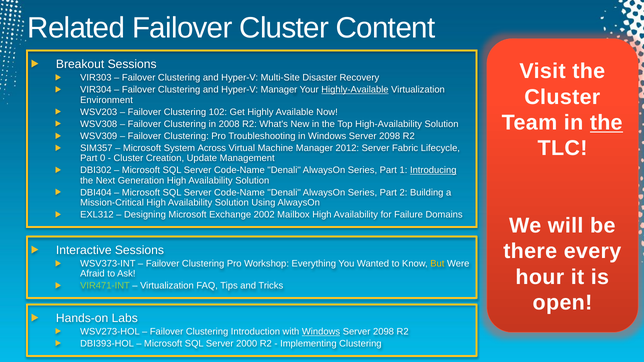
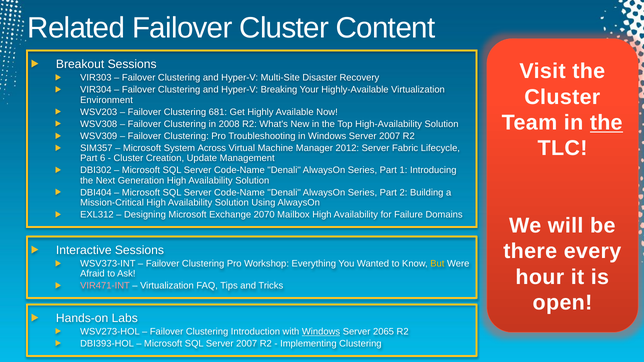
Hyper-V Manager: Manager -> Breaking (279, 90)
Highly-Available underline: present -> none (355, 90)
102: 102 -> 681 (218, 112)
in Windows Server 2098: 2098 -> 2007 (390, 136)
0: 0 -> 6 (103, 158)
Introducing underline: present -> none (433, 170)
2002: 2002 -> 2070 (264, 215)
VIR471-INT colour: light green -> pink (105, 286)
2098: 2098 -> 2065 (384, 332)
SQL Server 2000: 2000 -> 2007 (247, 344)
